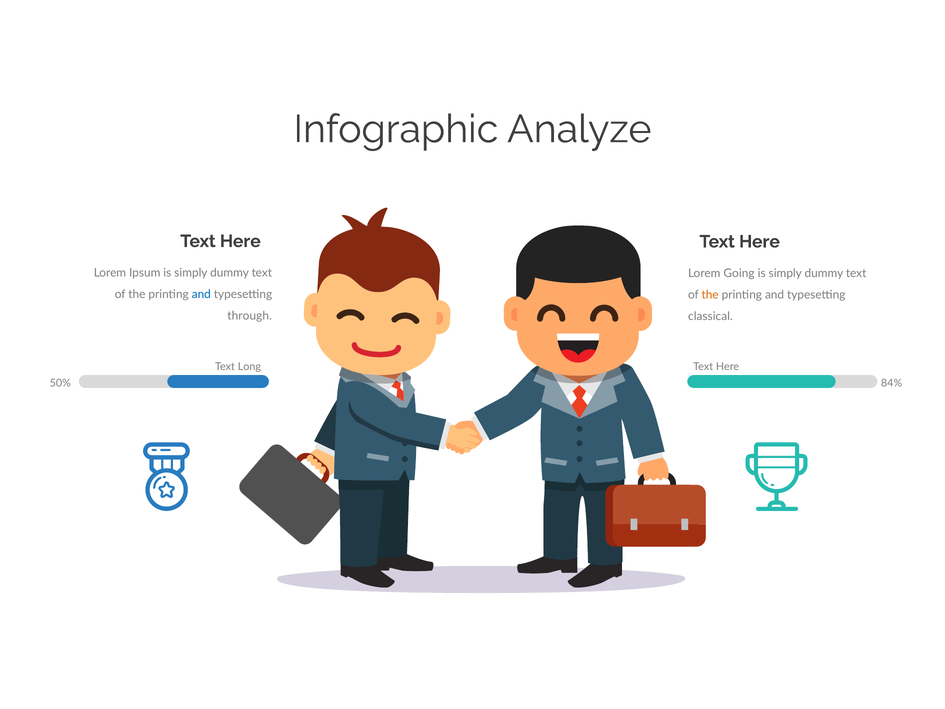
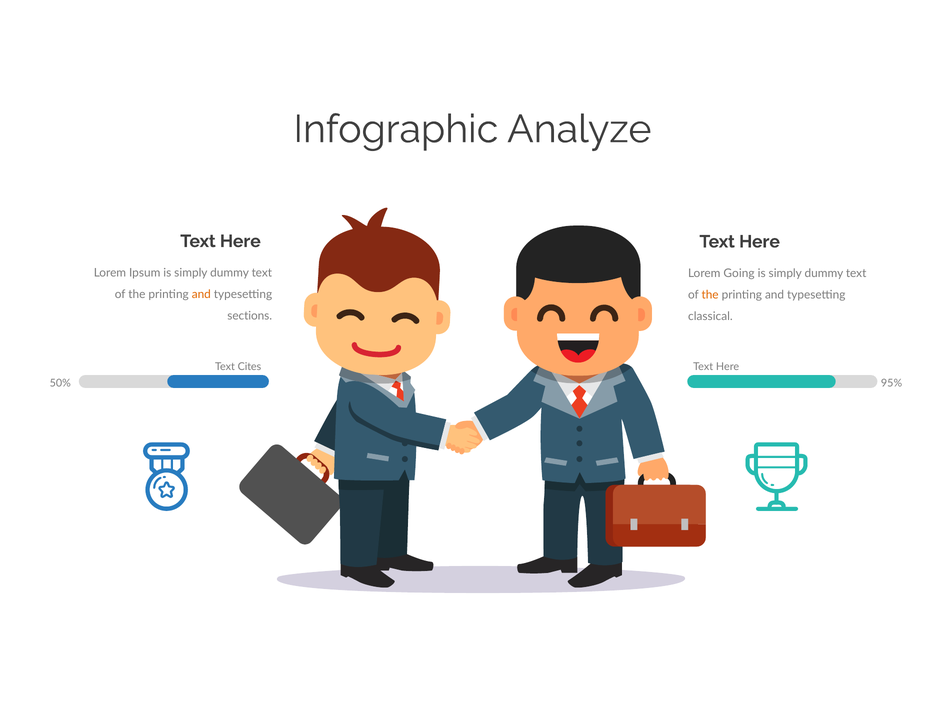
and colour: blue -> orange (201, 294)
through: through -> sections (250, 316)
Long: Long -> Cites (249, 367)
84%: 84% -> 95% (892, 383)
